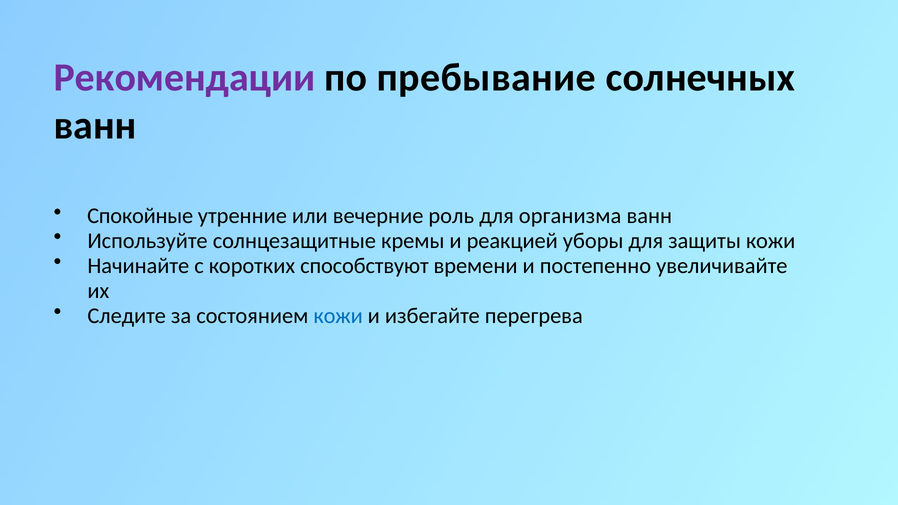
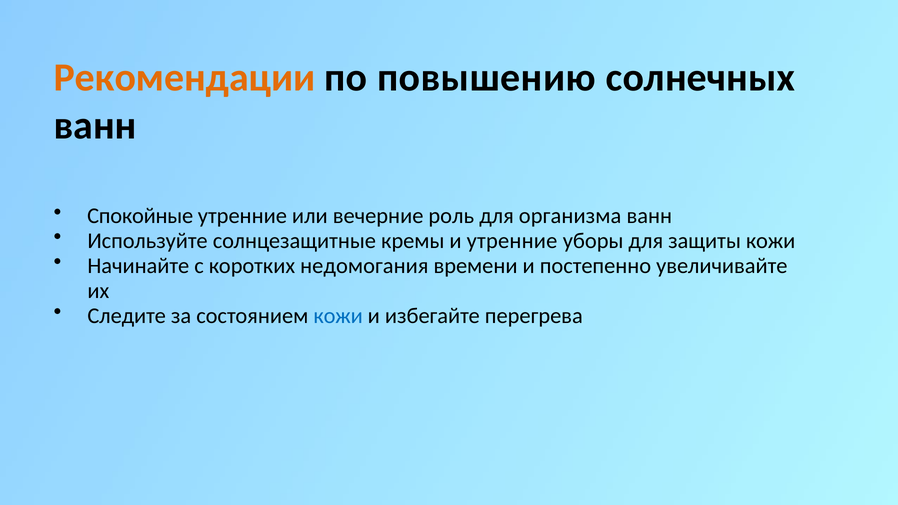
Рекомендации colour: purple -> orange (185, 78)
пребывание: пребывание -> повышению (486, 78)
и реакцией: реакцией -> утренние (512, 241)
способствуют: способствуют -> недомогания (364, 266)
